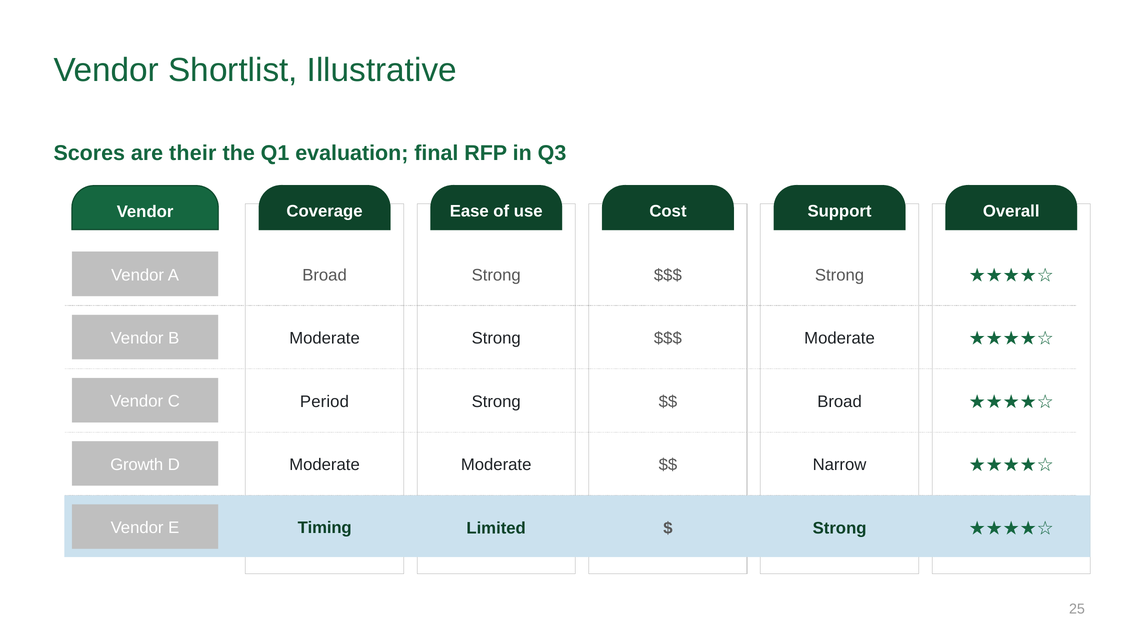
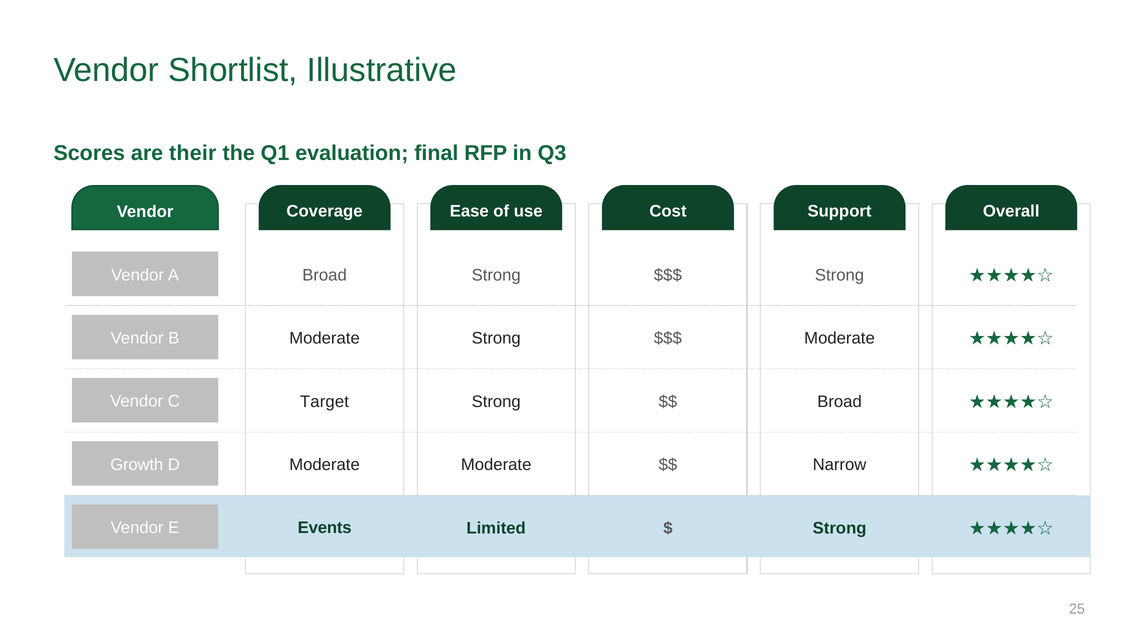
Period: Period -> Target (324, 401)
Timing: Timing -> Events (325, 527)
